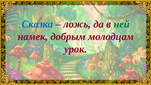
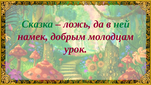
Сказка colour: blue -> green (37, 24)
